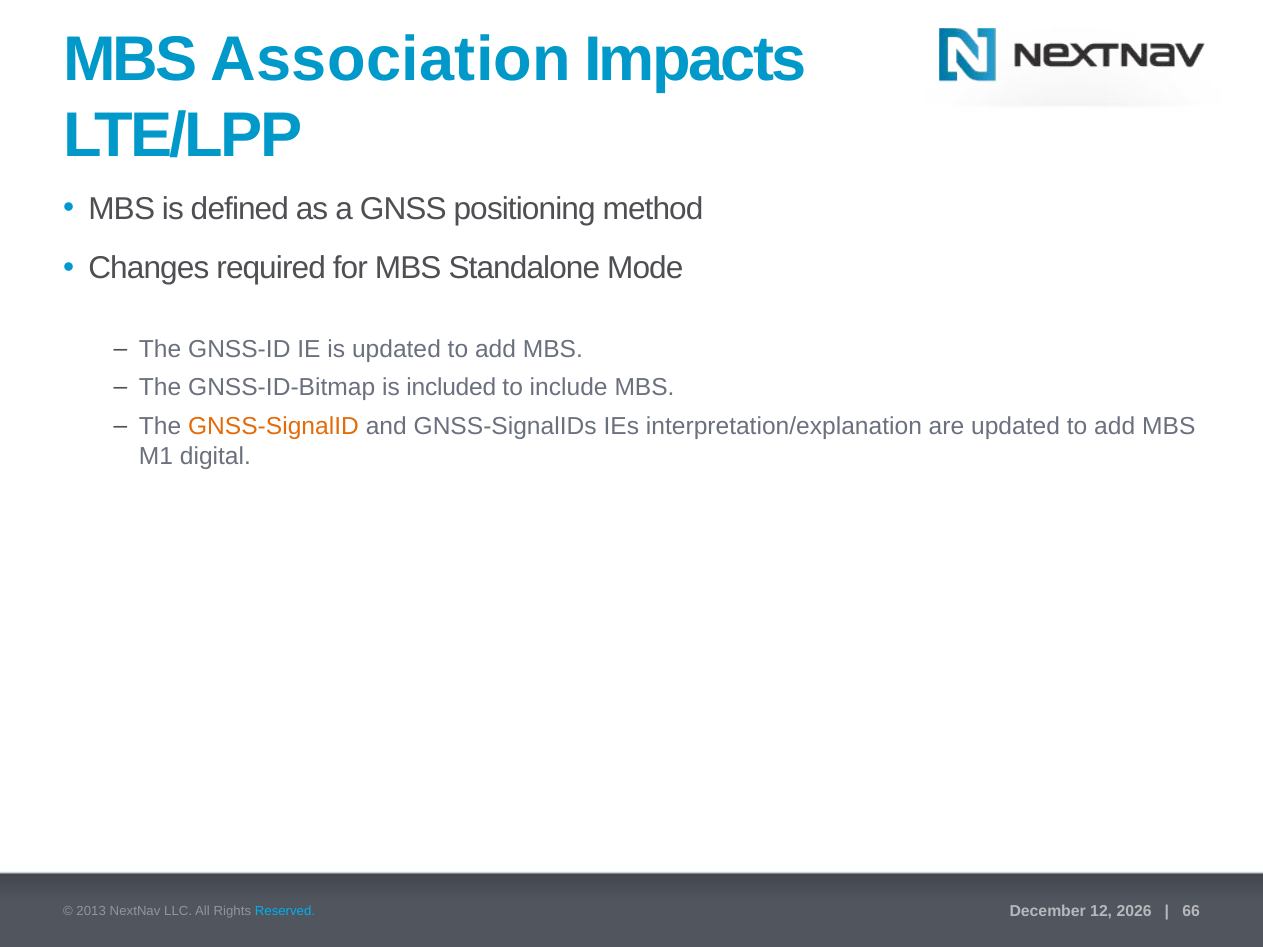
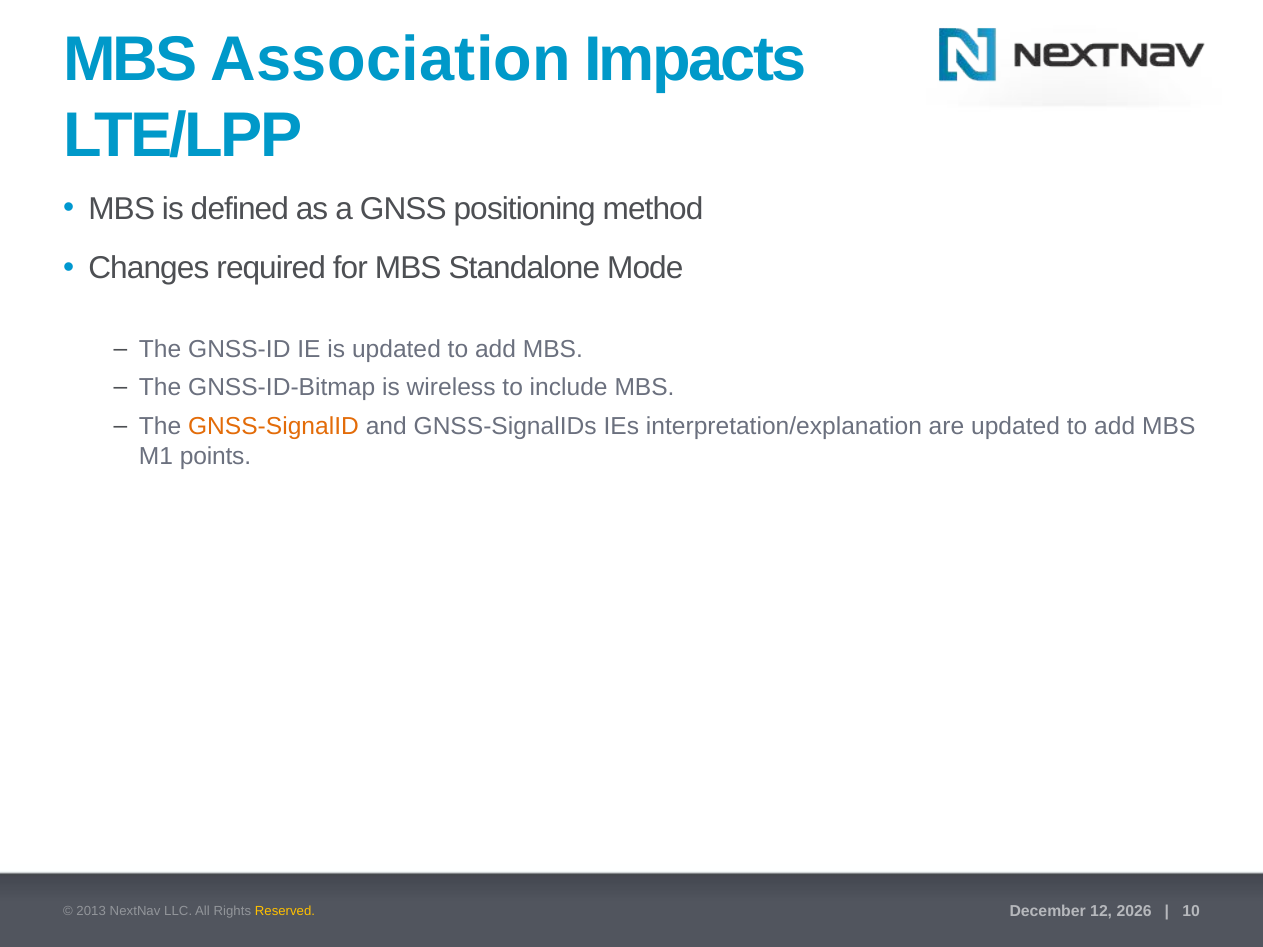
included: included -> wireless (451, 388)
digital: digital -> points (216, 456)
66: 66 -> 10 (1191, 911)
Reserved colour: light blue -> yellow (285, 911)
